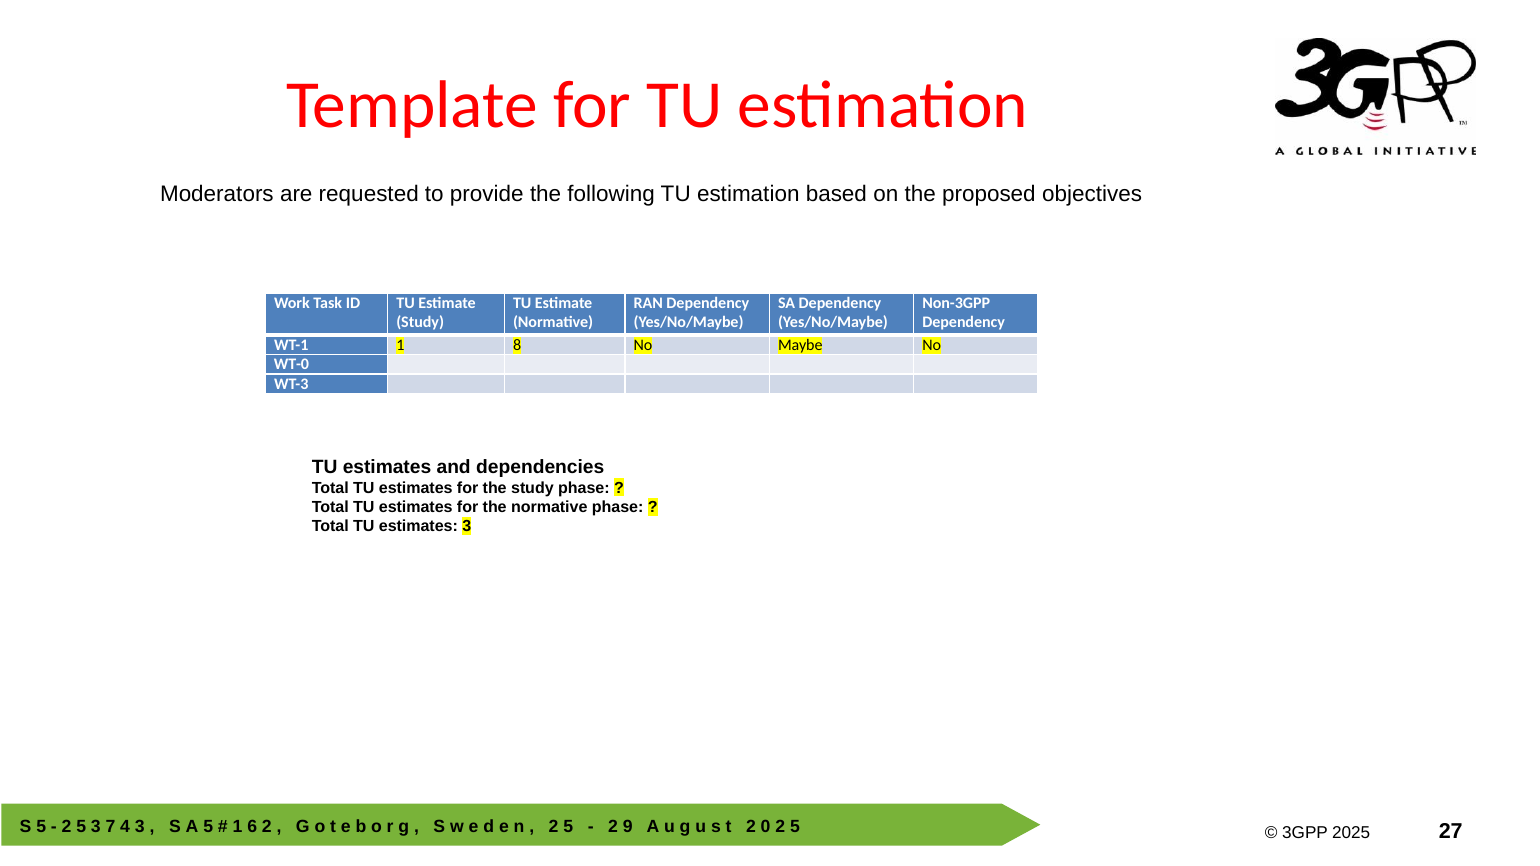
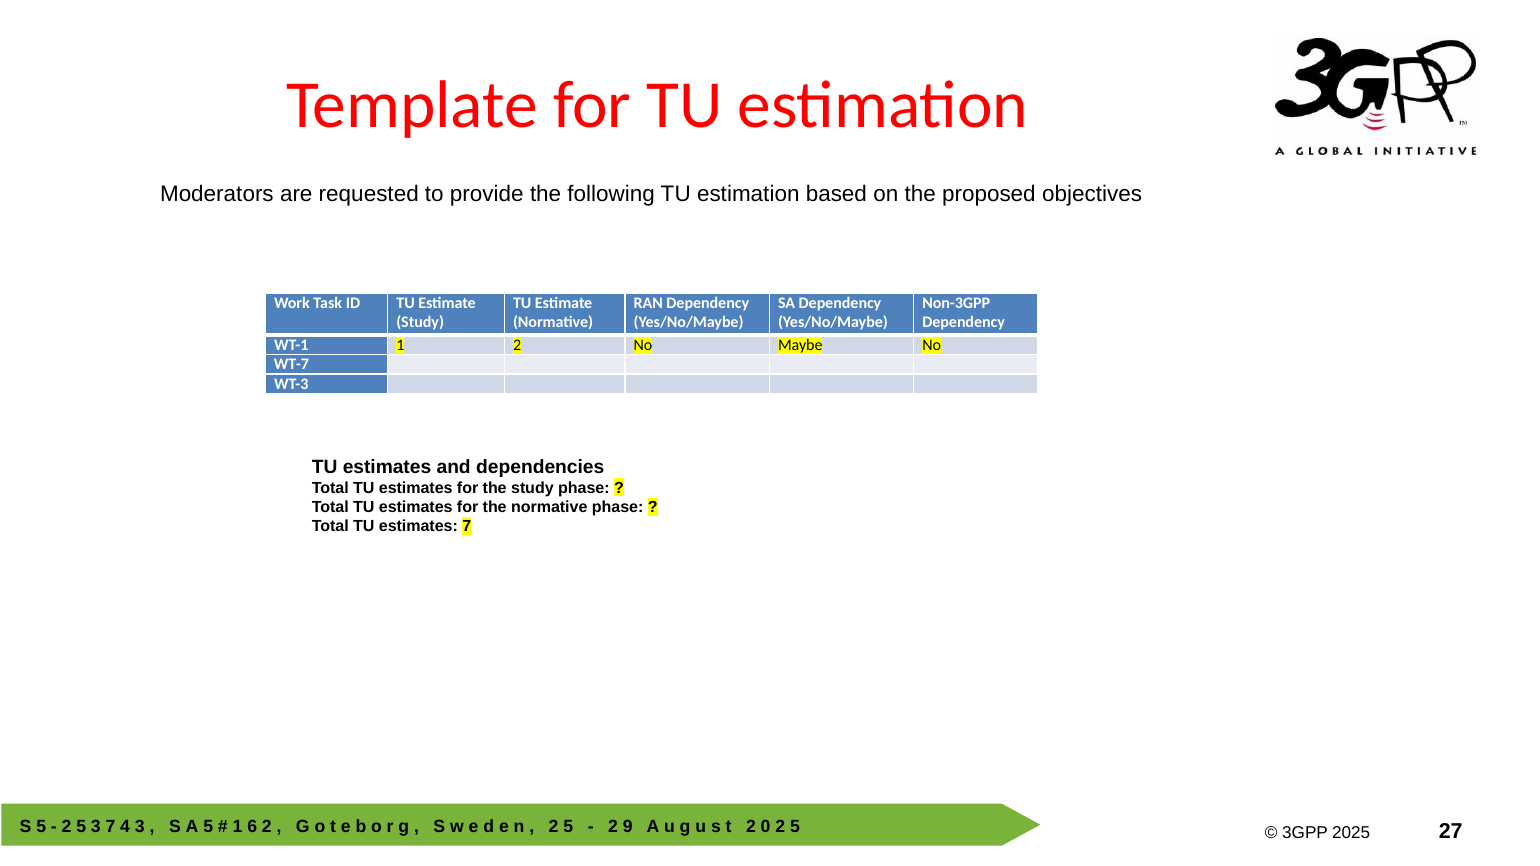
1 8: 8 -> 2 (517, 345)
WT-0: WT-0 -> WT-7 (291, 364)
estimates 3: 3 -> 7 (467, 526)
